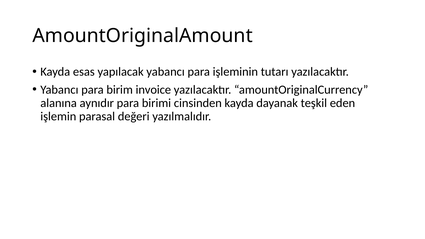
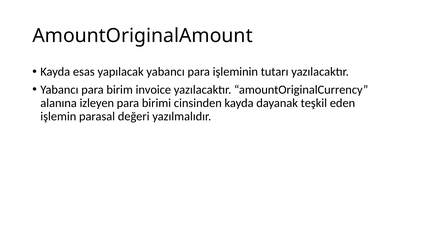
aynıdır: aynıdır -> izleyen (97, 103)
